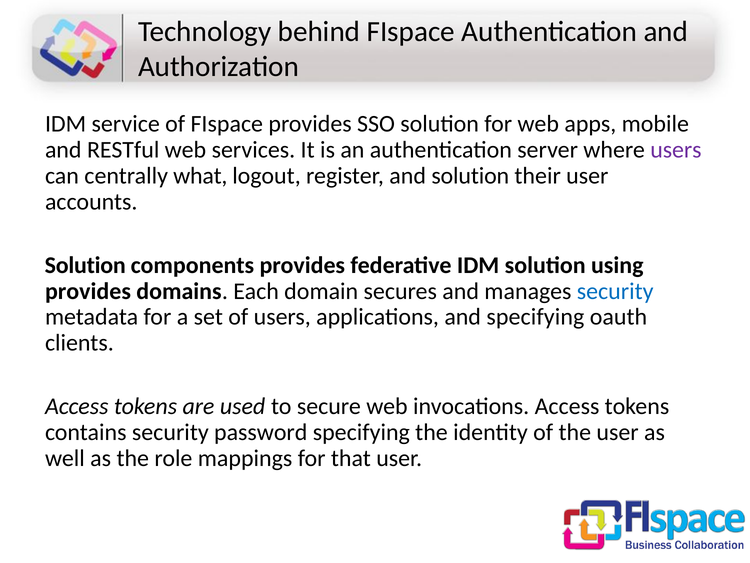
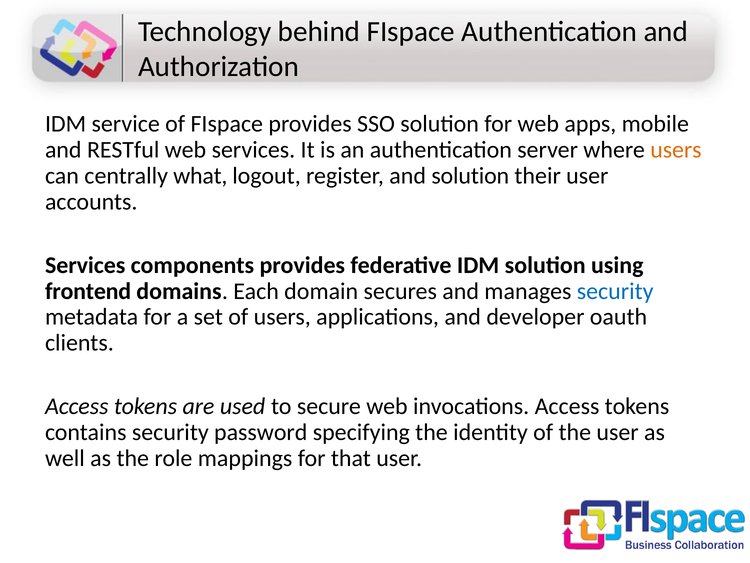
users colour: purple -> orange (676, 150)
Solution: Solution -> Services (85, 265)
provides: provides -> frontend (88, 291)
and specifying: specifying -> developer (535, 317)
